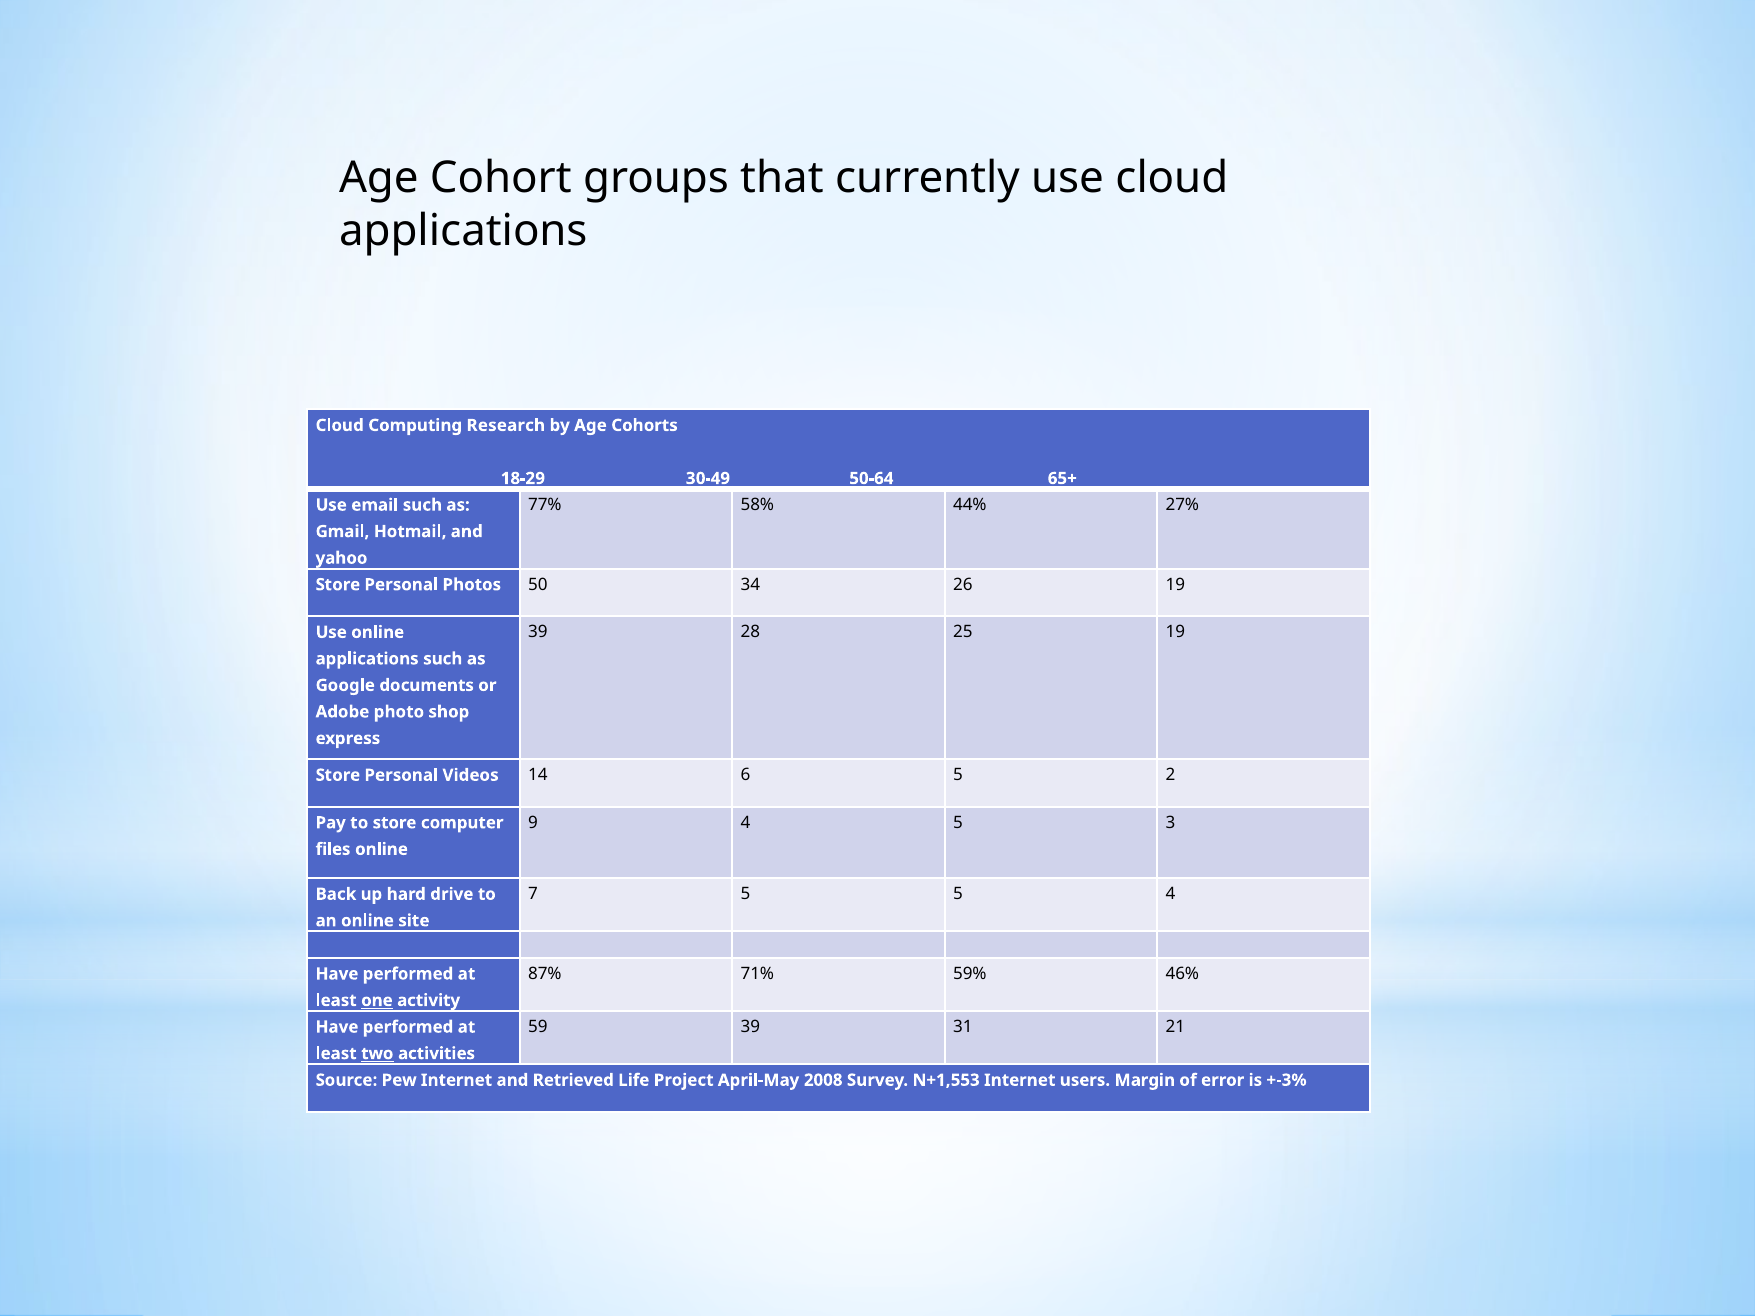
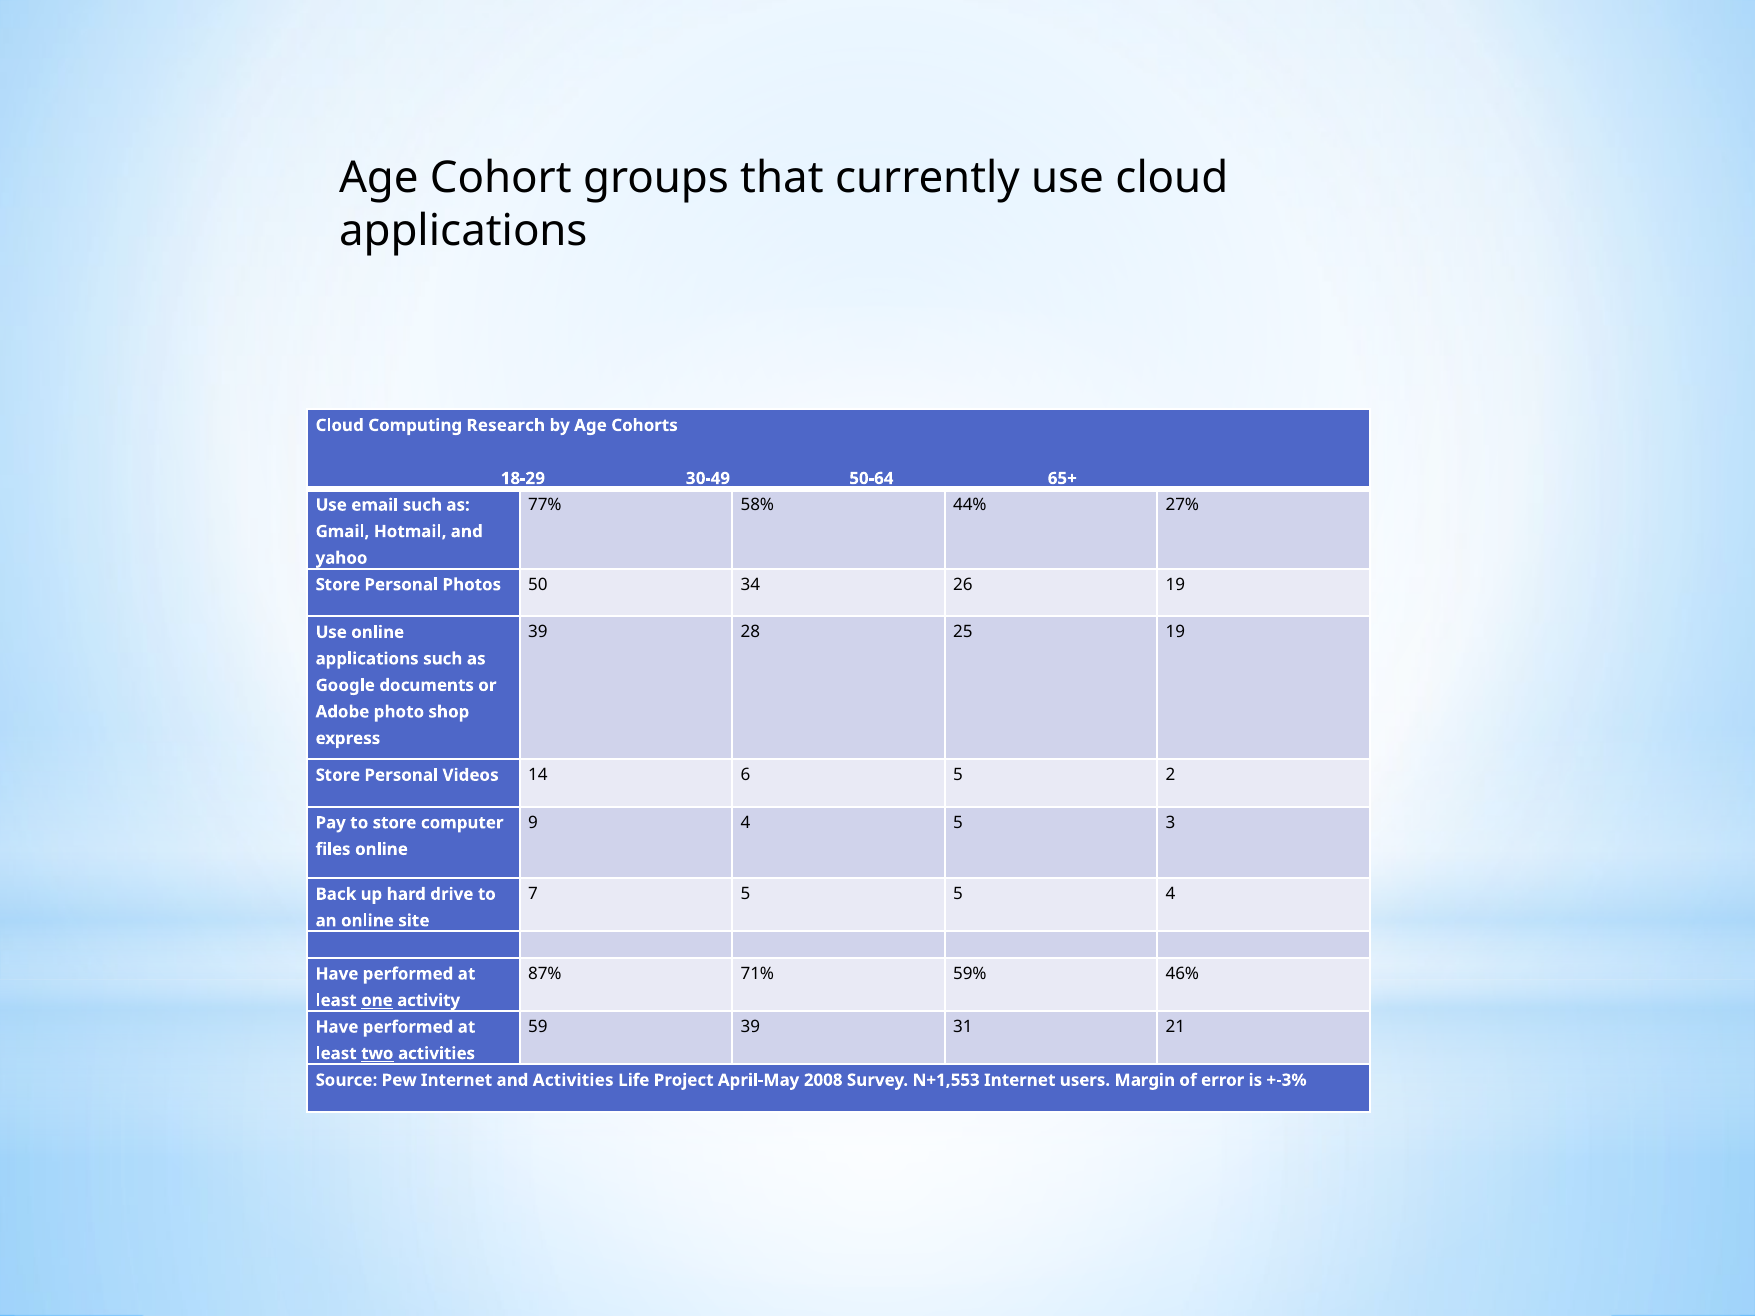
and Retrieved: Retrieved -> Activities (573, 1080)
